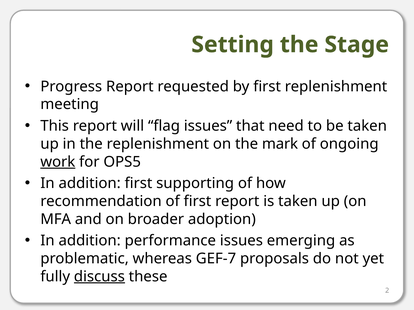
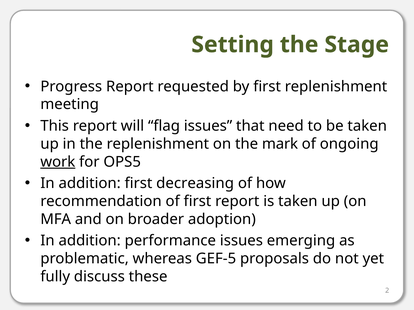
supporting: supporting -> decreasing (195, 184)
GEF-7: GEF-7 -> GEF-5 (216, 259)
discuss underline: present -> none (99, 277)
